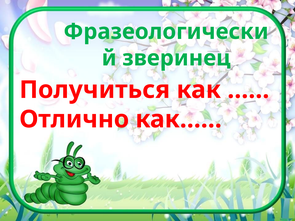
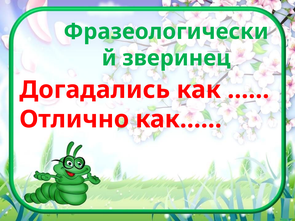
Получиться: Получиться -> Догадались (95, 90)
